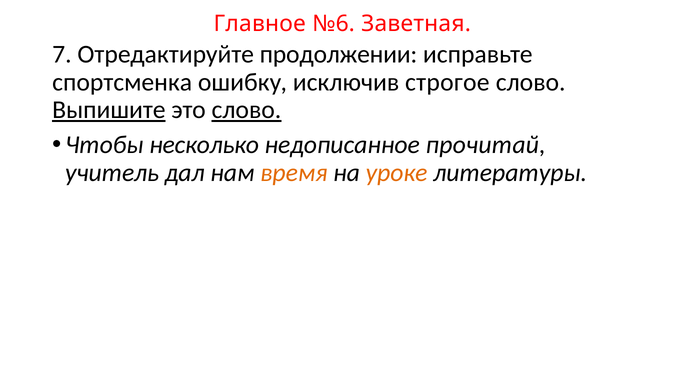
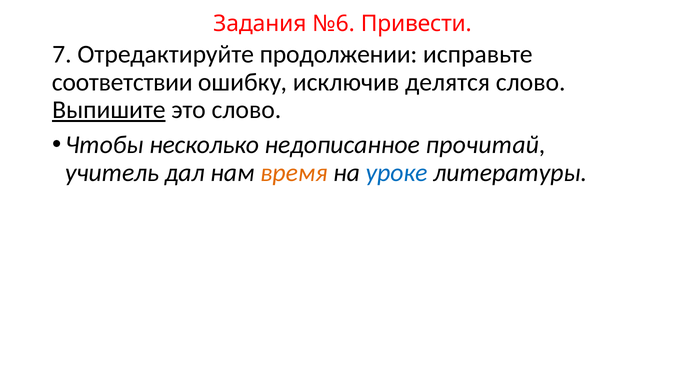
Главное: Главное -> Задания (260, 24)
Заветная: Заветная -> Привести (416, 24)
спортсменка: спортсменка -> соответствии (122, 82)
строгое: строгое -> делятся (448, 82)
слово underline: present -> none (246, 110)
уроке colour: orange -> blue (397, 173)
